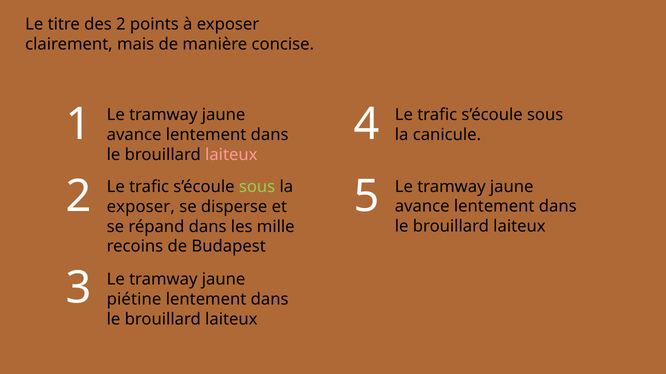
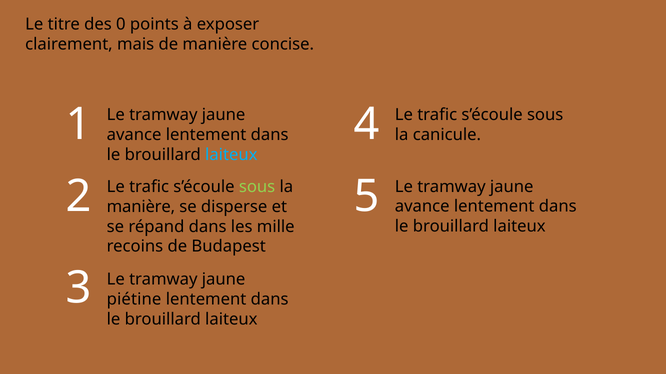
des 2: 2 -> 0 (121, 25)
laiteux colour: pink -> light blue (231, 155)
exposer: exposer -> manière (141, 207)
